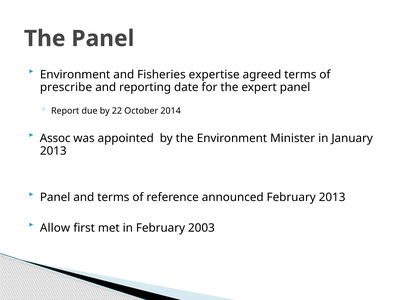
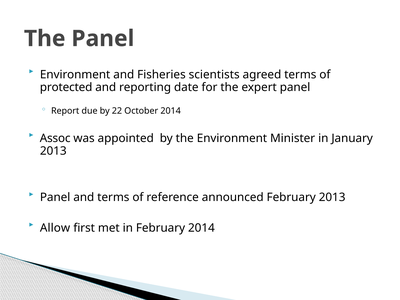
expertise: expertise -> scientists (214, 75)
prescribe: prescribe -> protected (66, 87)
February 2003: 2003 -> 2014 (201, 228)
